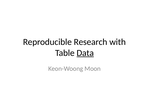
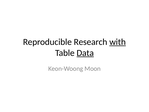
with underline: none -> present (118, 42)
